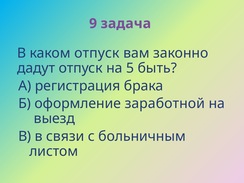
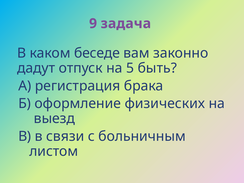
каком отпуск: отпуск -> беседе (97, 53)
заработной: заработной -> физических (165, 104)
